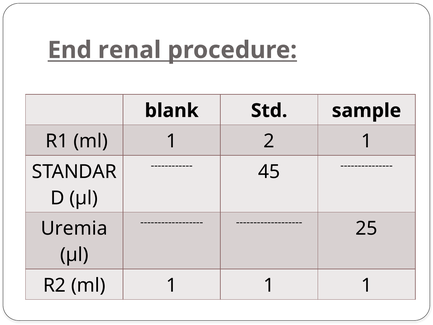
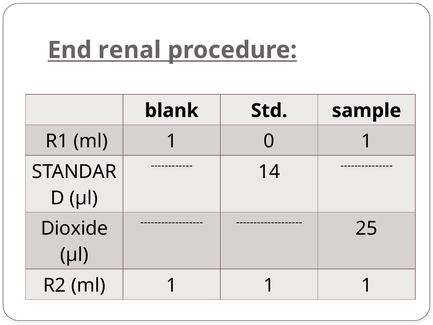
2: 2 -> 0 (269, 141)
45: 45 -> 14 (269, 172)
Uremia: Uremia -> Dioxide (74, 228)
